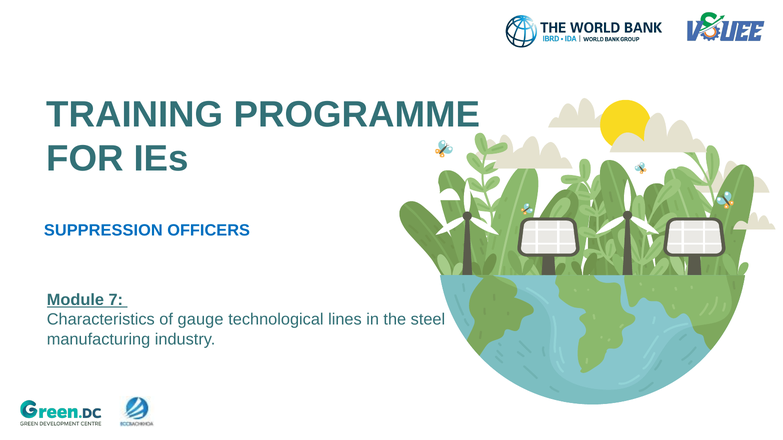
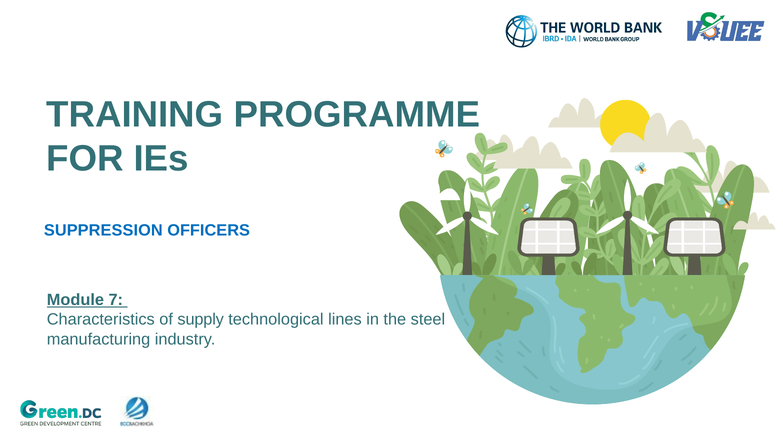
gauge: gauge -> supply (201, 320)
